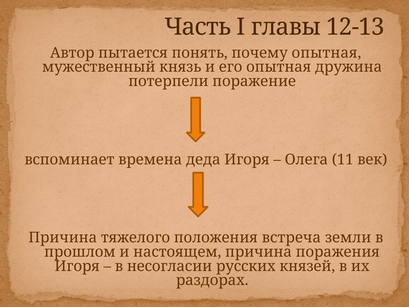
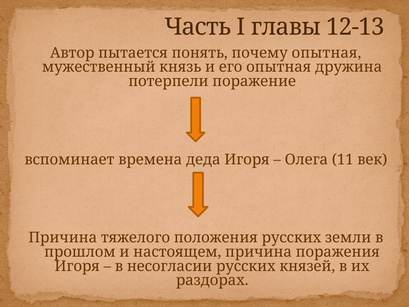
положения встреча: встреча -> русских (291, 238)
